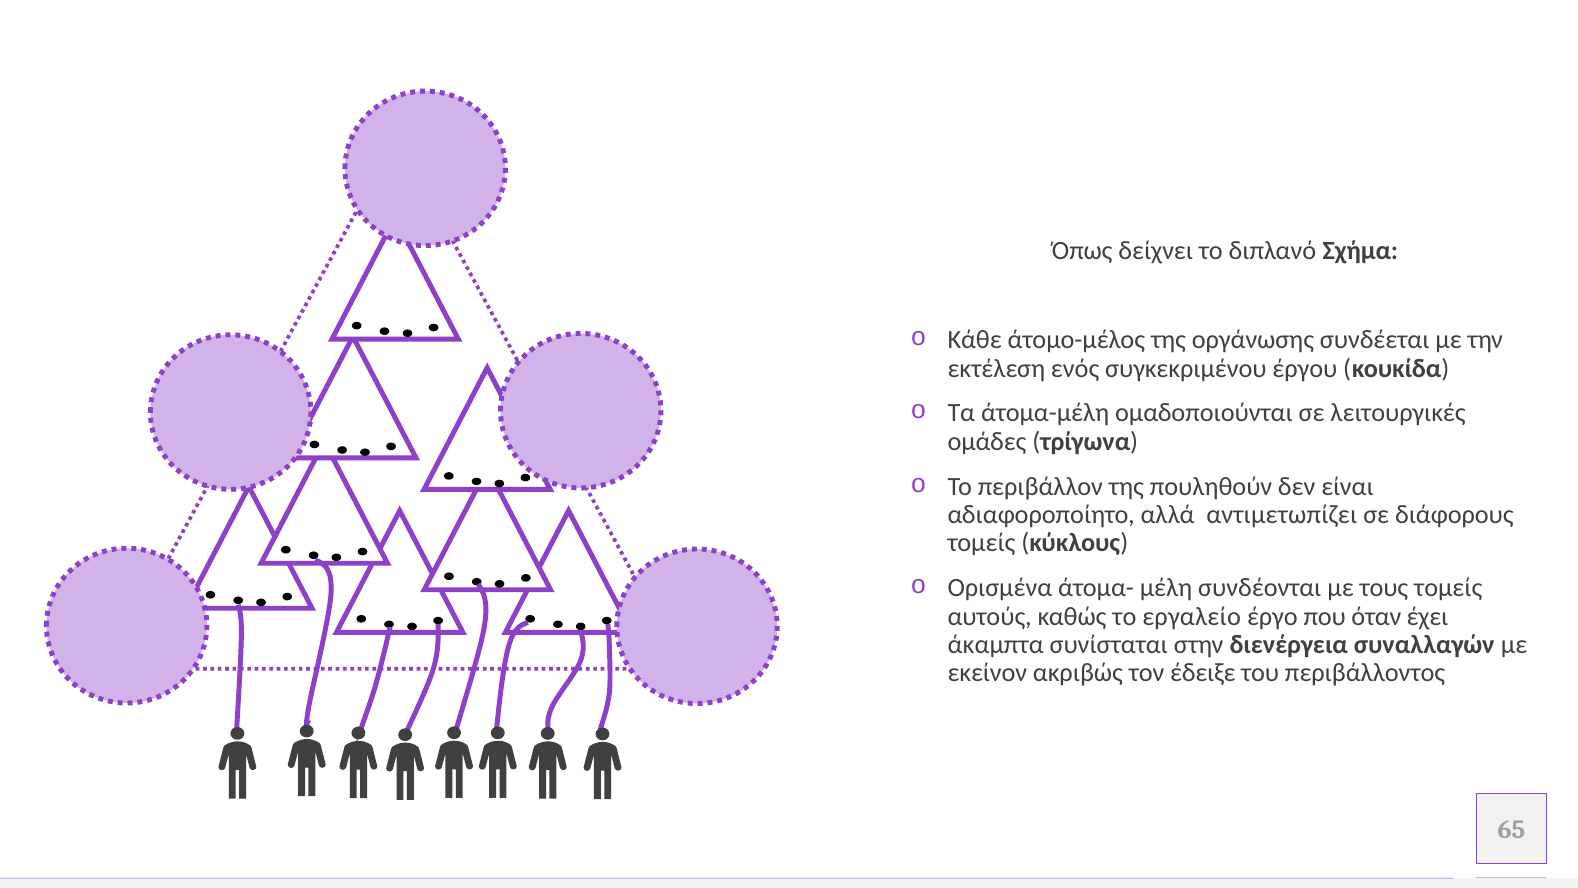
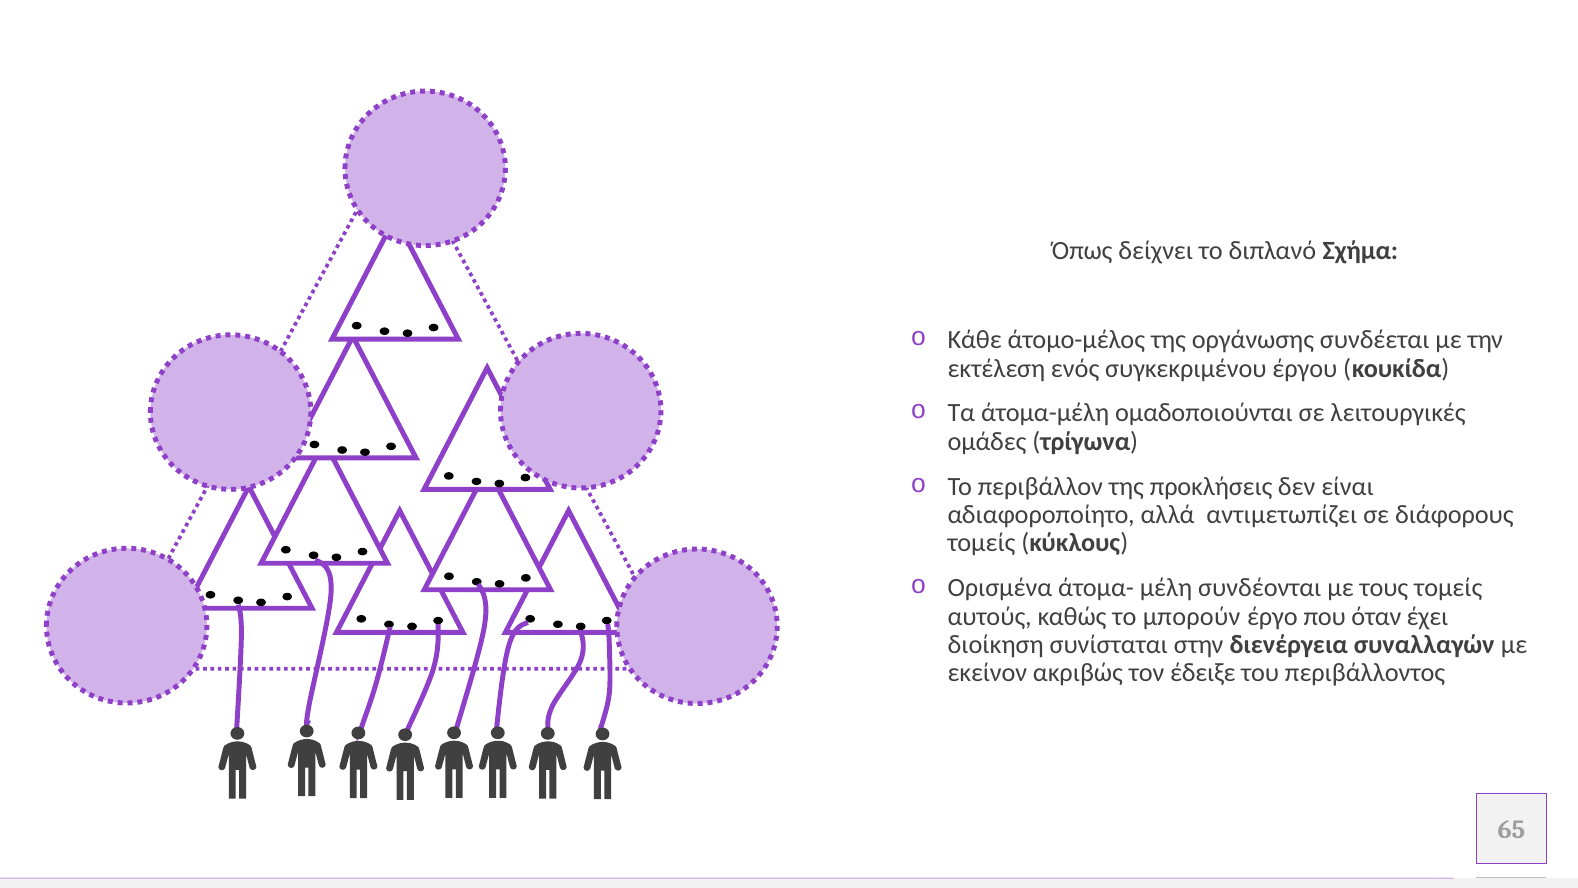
πουληθούν: πουληθούν -> προκλήσεις (1211, 486)
εργαλείο: εργαλείο -> μπορούν (1192, 616)
άκαμπτα: άκαμπτα -> διοίκηση (996, 645)
